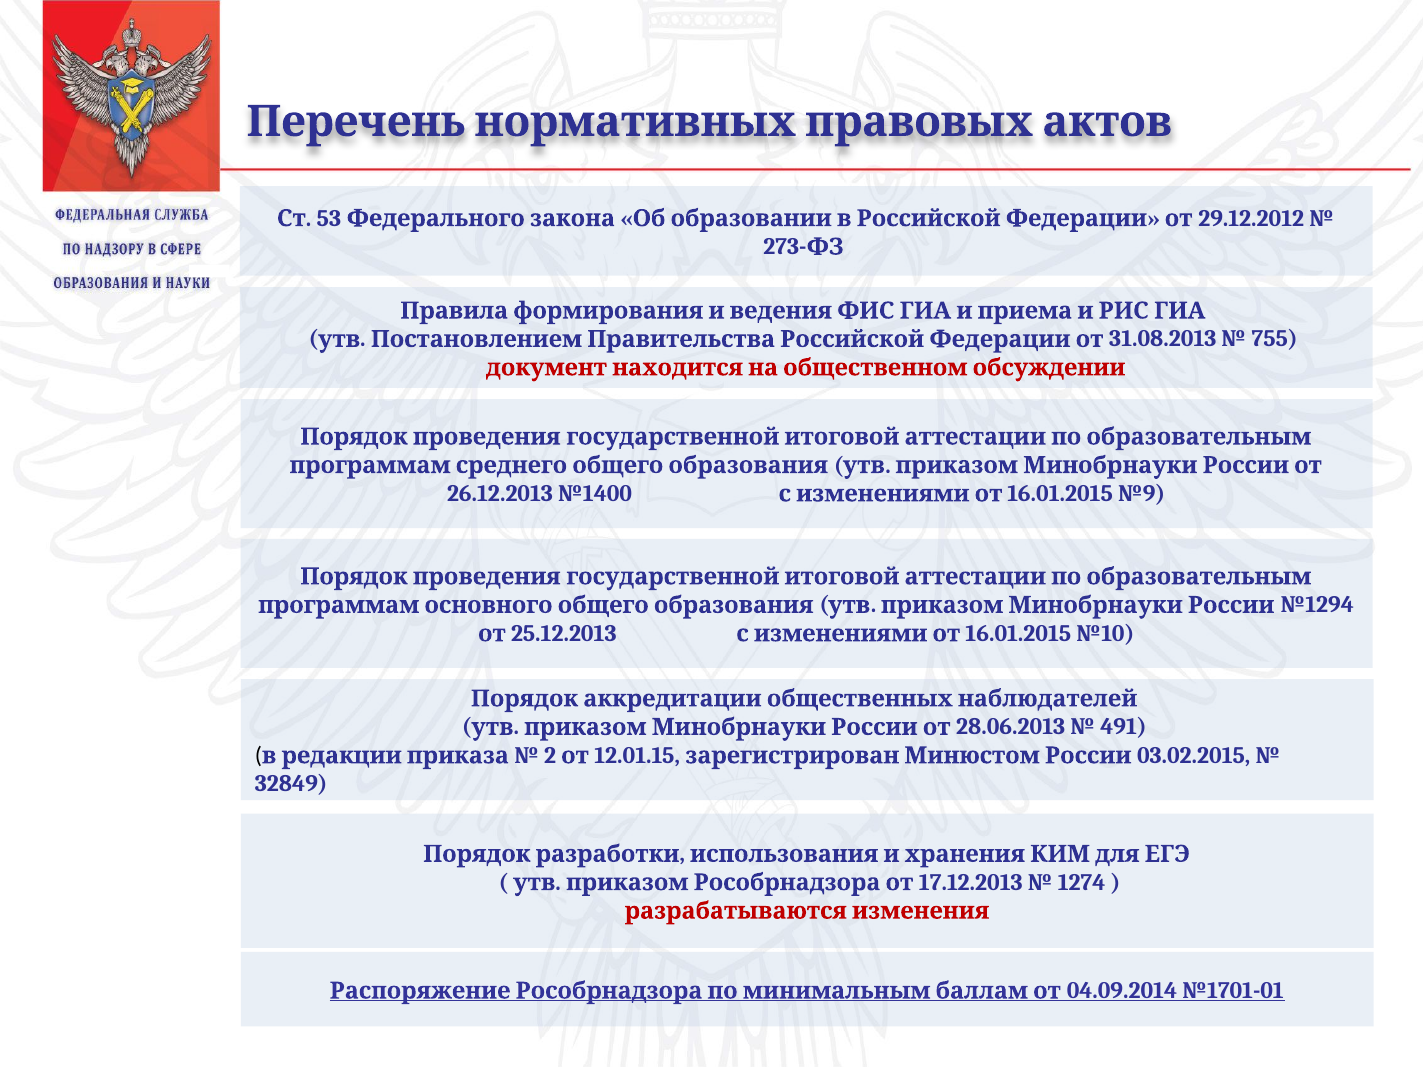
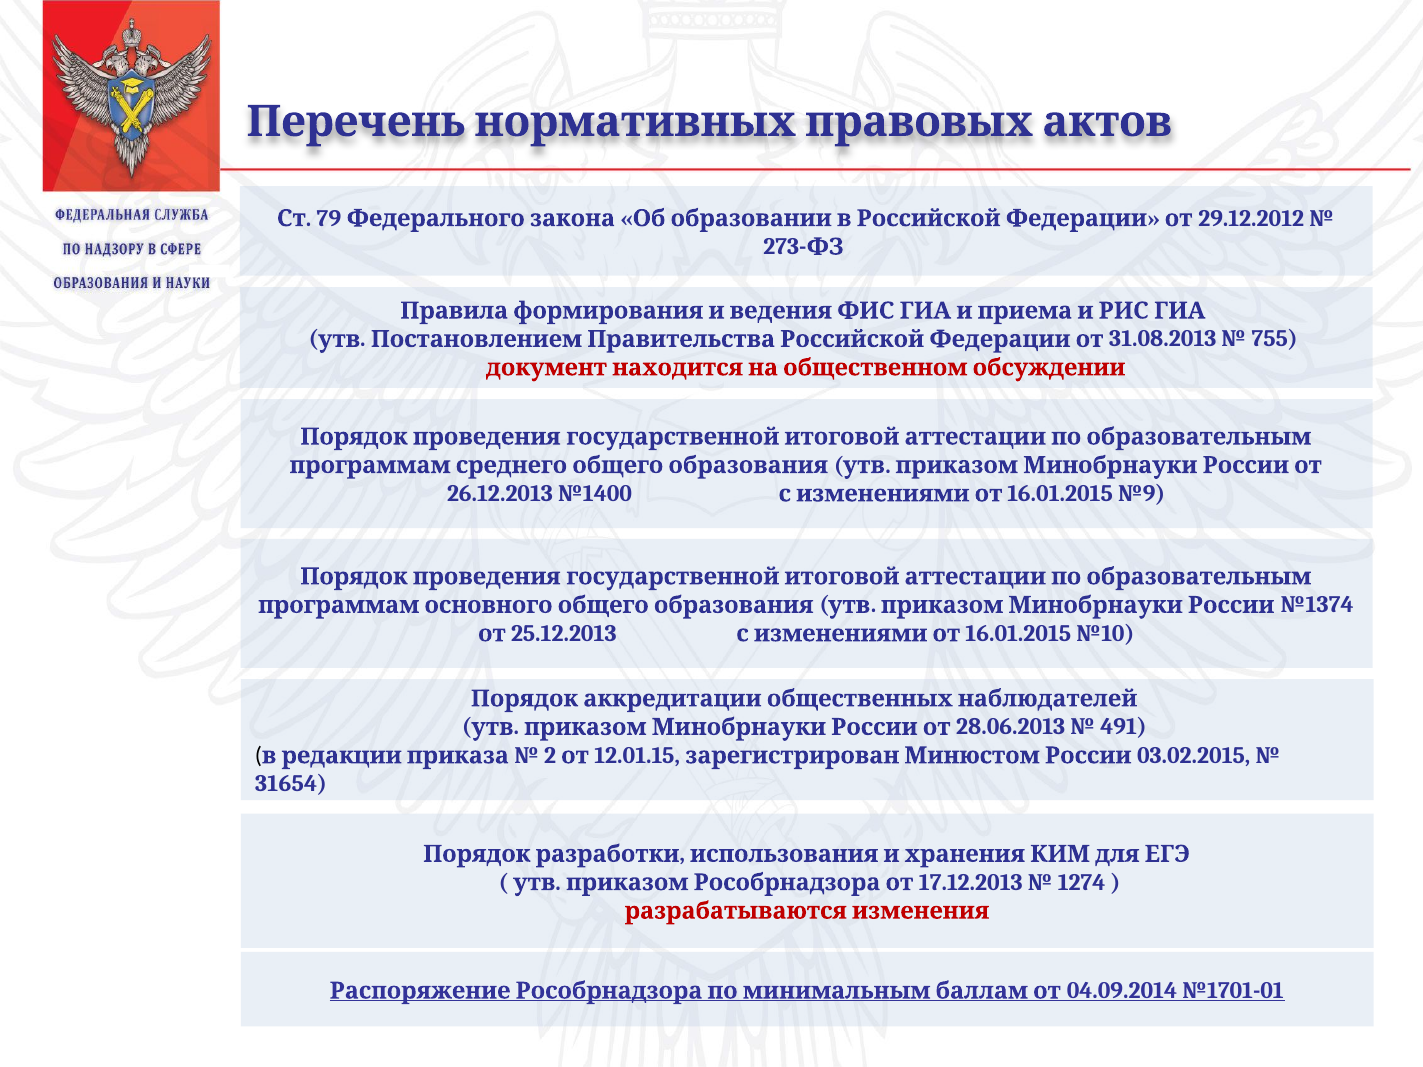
53: 53 -> 79 (329, 218)
№1294: №1294 -> №1374 (1317, 605)
32849: 32849 -> 31654 (291, 784)
